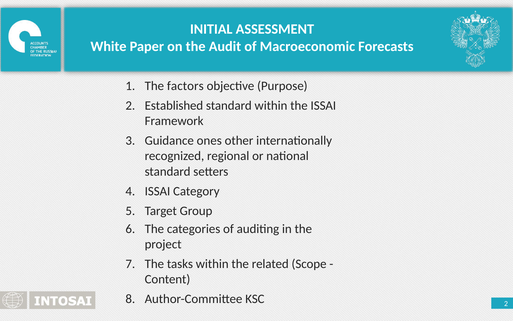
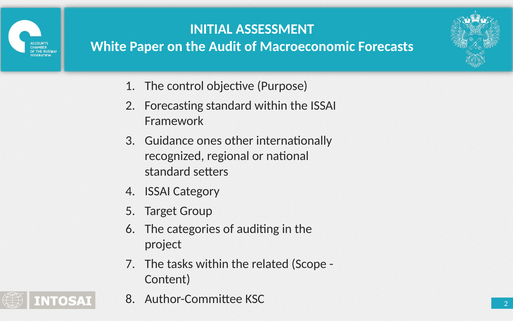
factors: factors -> control (185, 86)
Established: Established -> Forecasting (174, 105)
